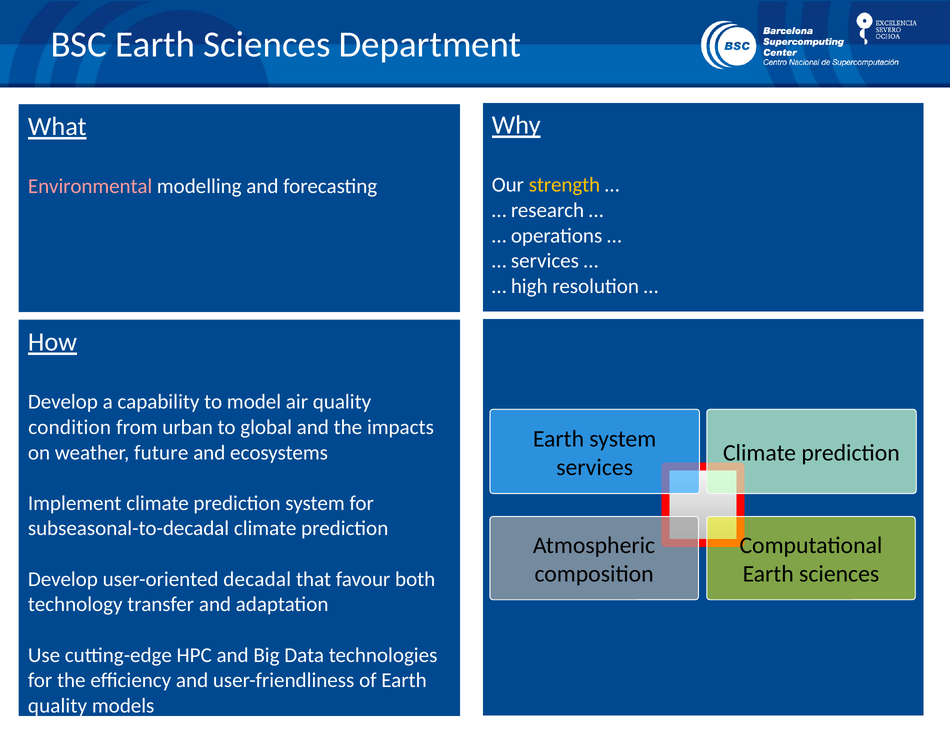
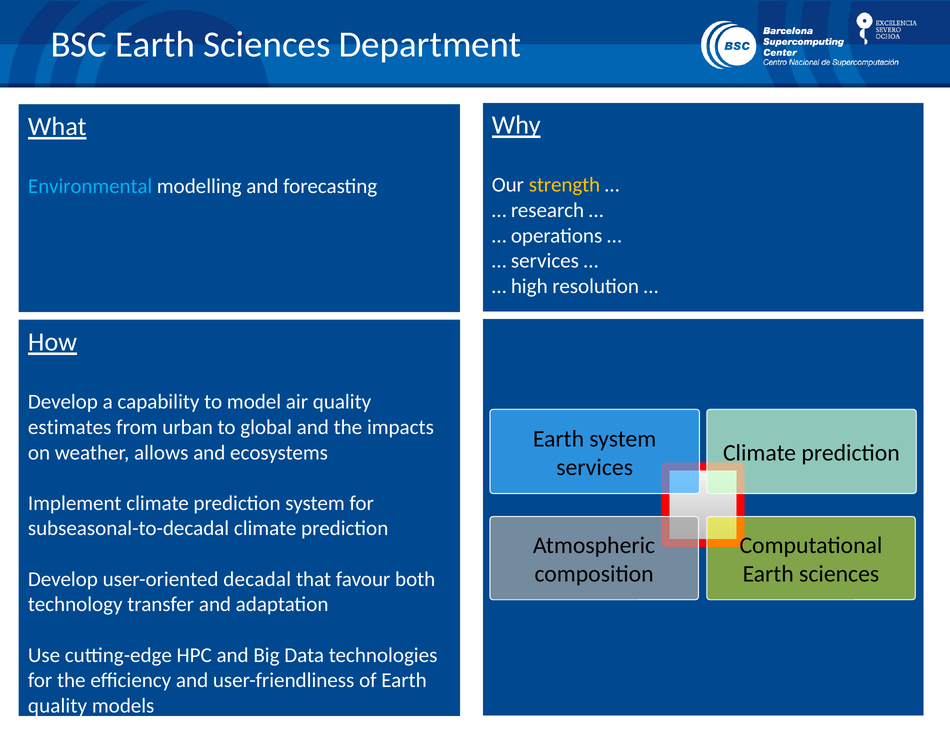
Environmental colour: pink -> light blue (90, 187)
condition: condition -> estimates (70, 427)
future: future -> allows (161, 453)
